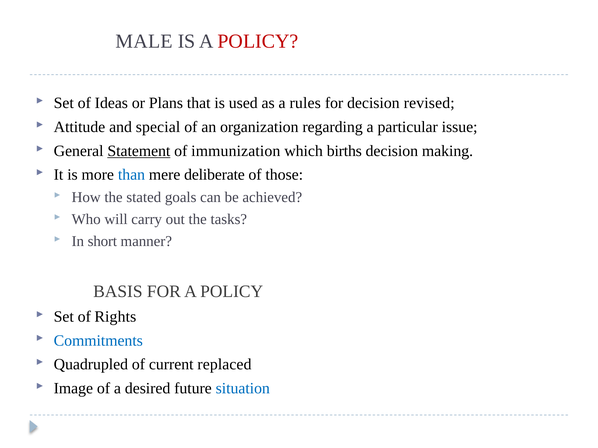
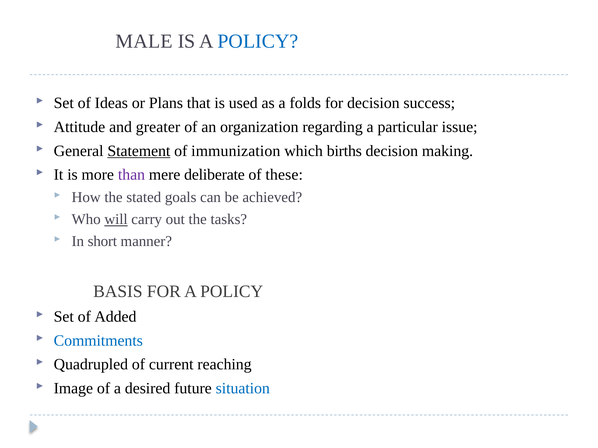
POLICY colour: red -> blue (258, 41)
rules: rules -> folds (305, 103)
revised: revised -> success (429, 103)
special: special -> greater (158, 127)
than colour: blue -> purple (131, 175)
those: those -> these (284, 175)
will underline: none -> present (116, 220)
Rights: Rights -> Added (115, 317)
replaced: replaced -> reaching (224, 365)
